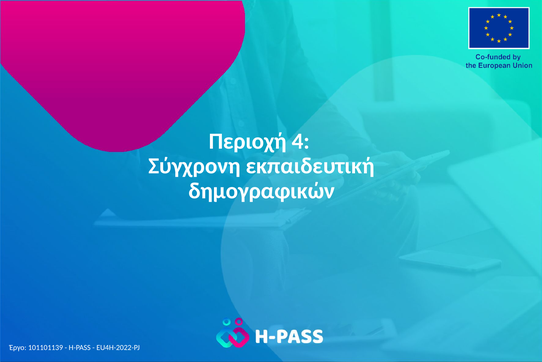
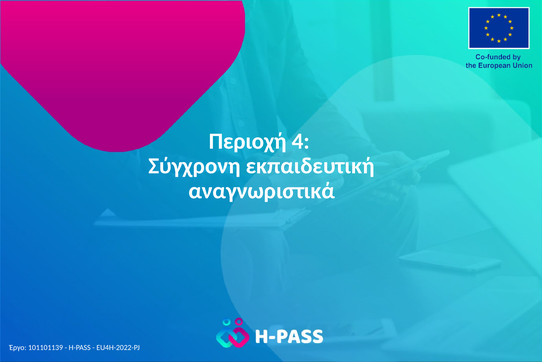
δημογραφικών: δημογραφικών -> αναγνωριστικά (262, 190)
